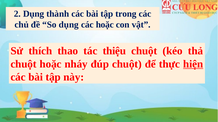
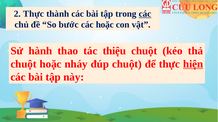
2 Dụng: Dụng -> Thực (34, 14)
các underline: none -> present (145, 14)
So dụng: dụng -> bước (69, 25)
thích: thích -> hành (40, 51)
